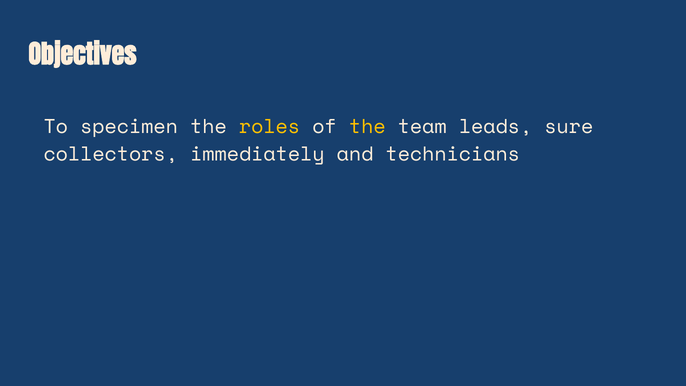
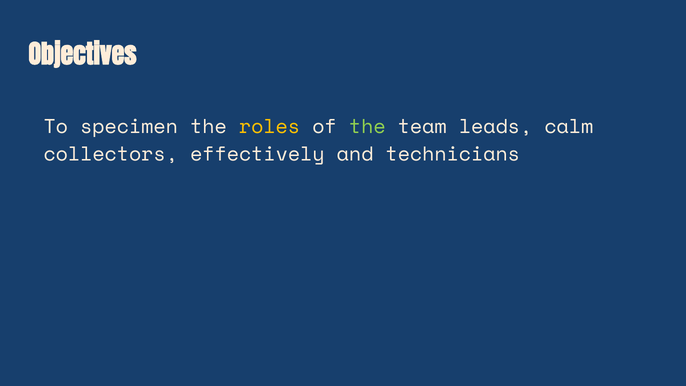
the colour: yellow -> light green (367, 127)
sure: sure -> calm (569, 127)
immediately: immediately -> effectively (257, 154)
